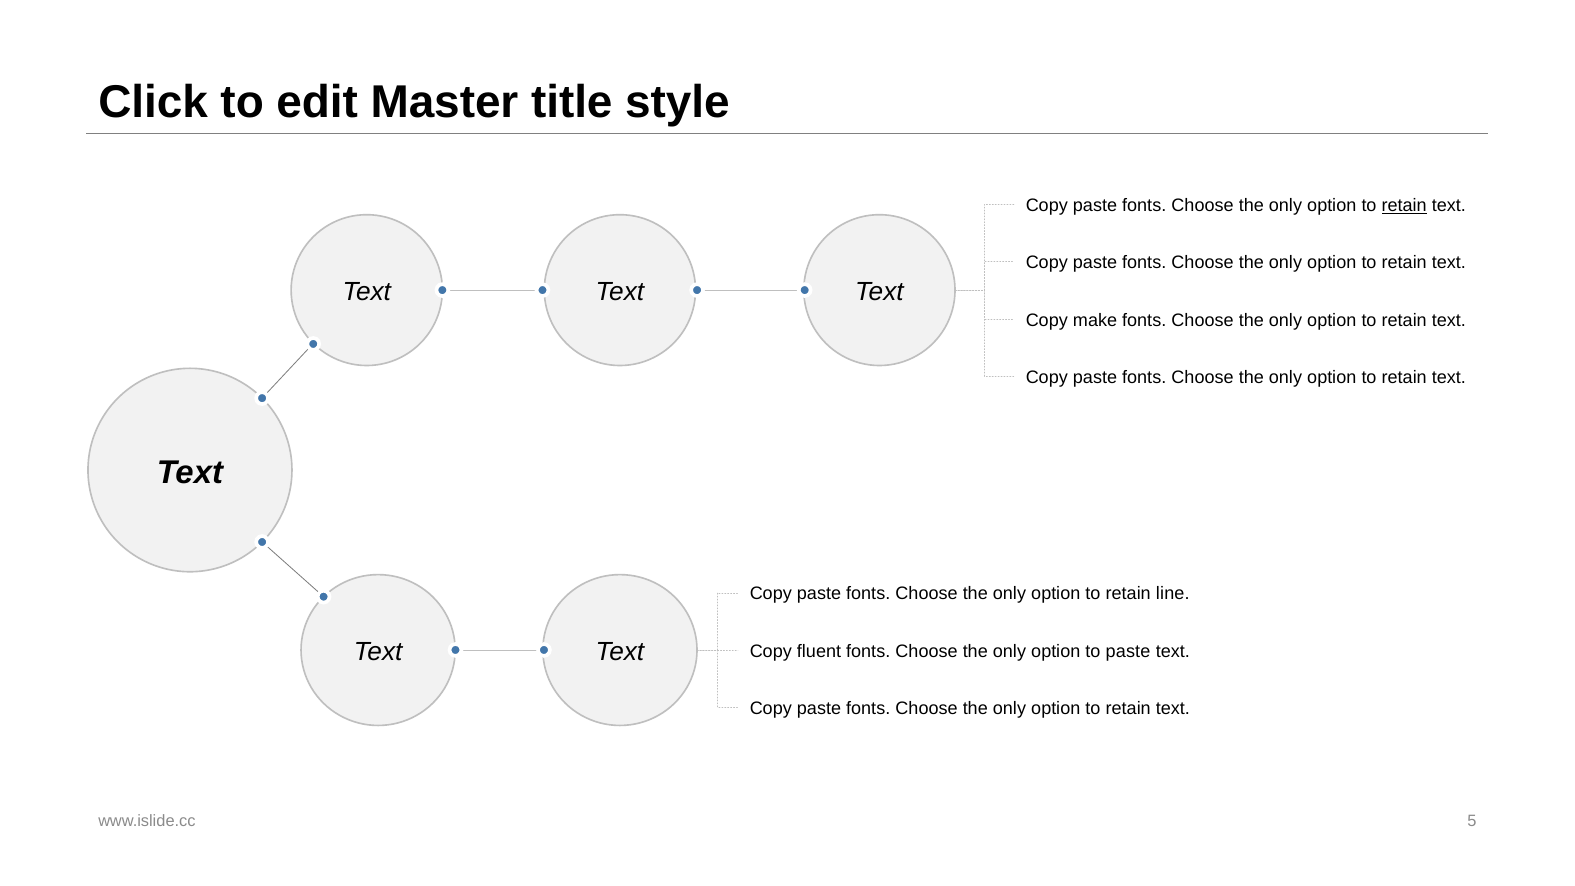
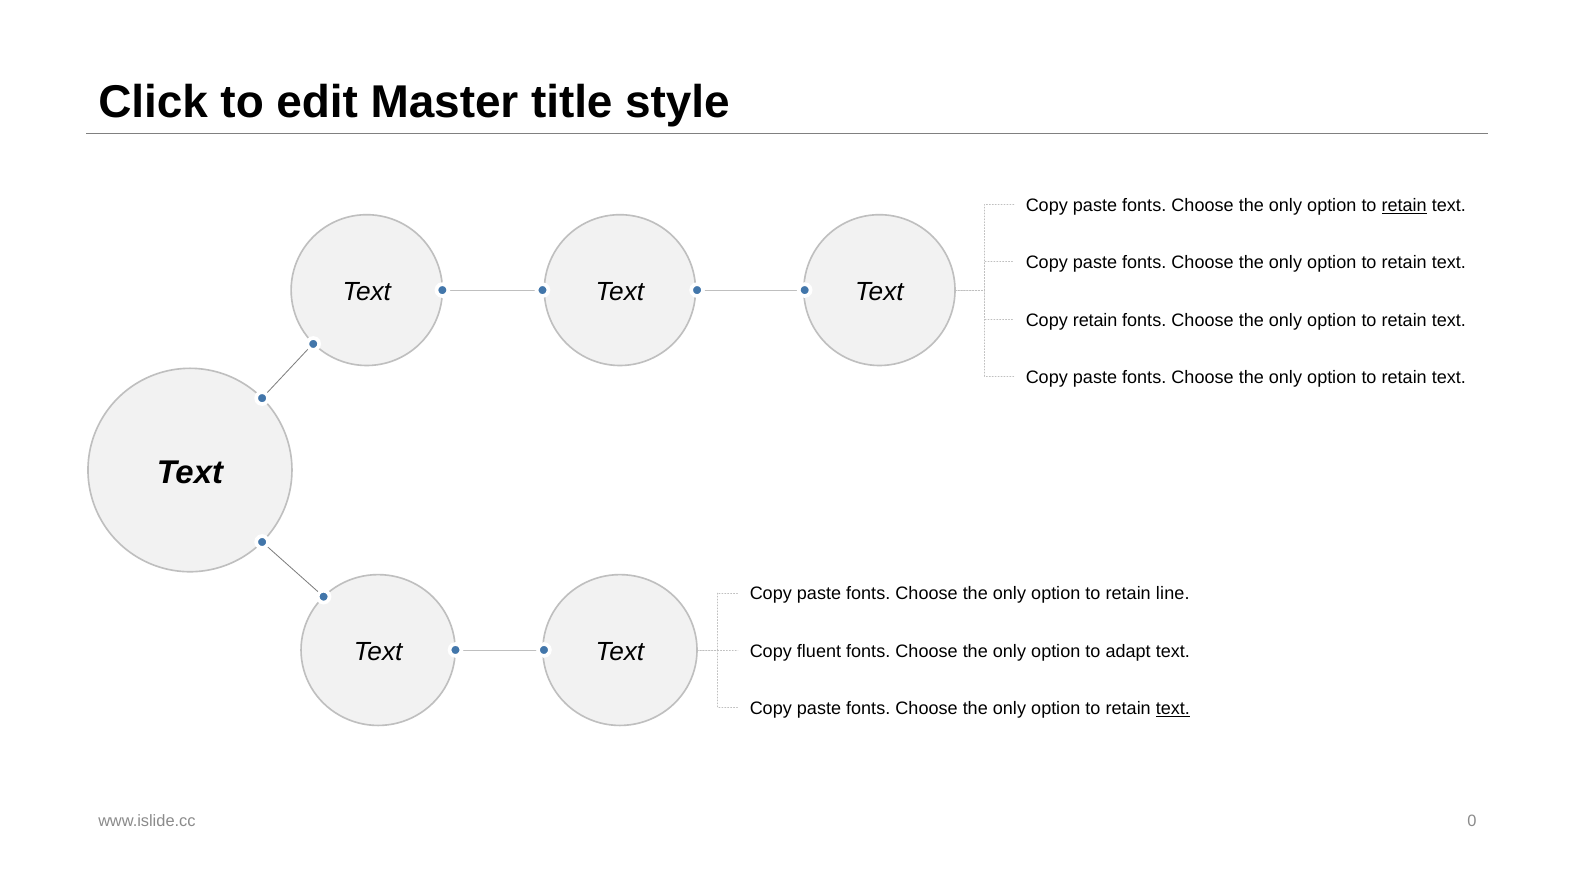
Copy make: make -> retain (1095, 320)
to paste: paste -> adapt (1128, 651)
text underline: none -> present (1173, 709)
5: 5 -> 0 (1472, 821)
